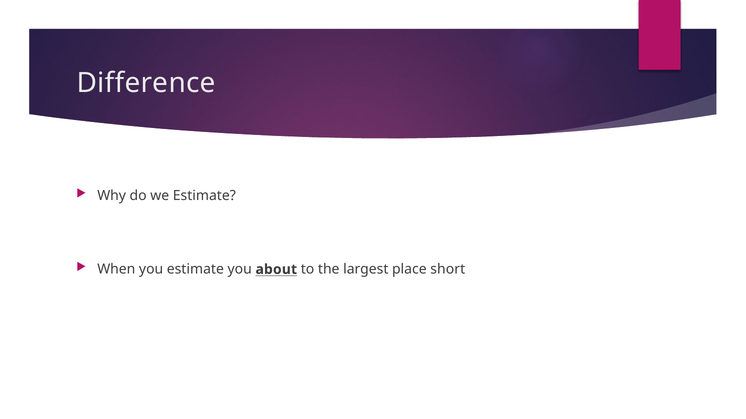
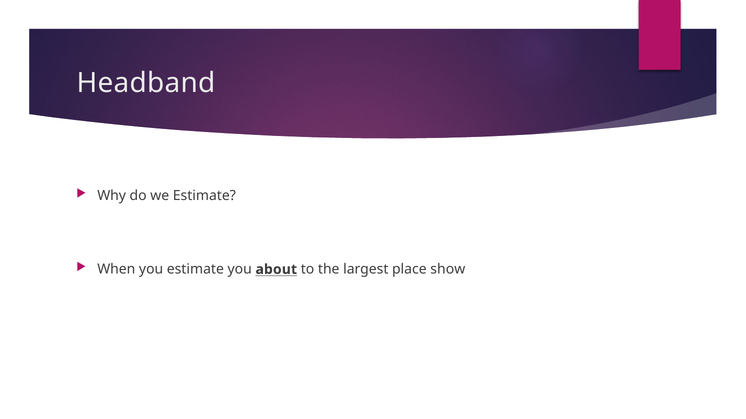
Difference: Difference -> Headband (146, 83)
short: short -> show (448, 270)
